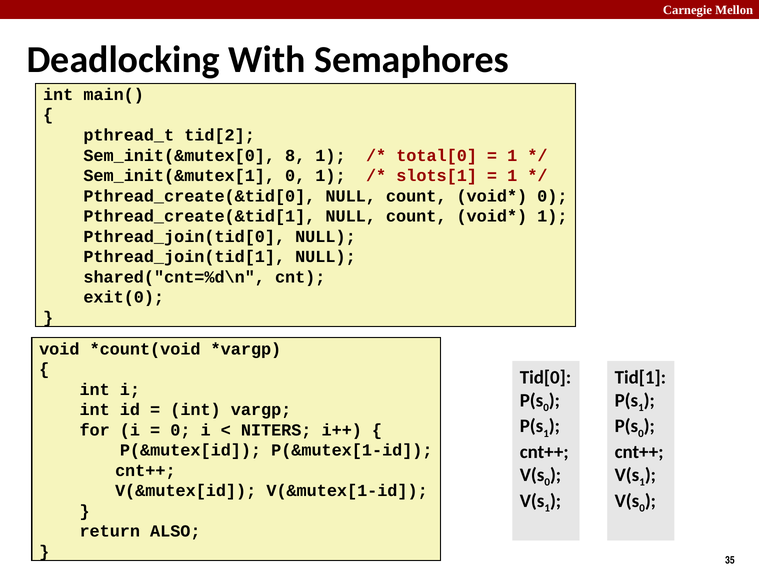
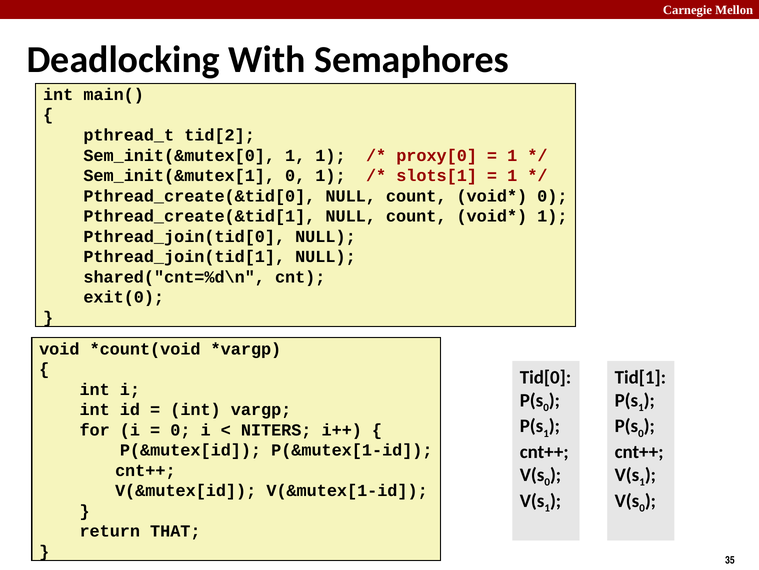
Sem_init(&mutex[0 8: 8 -> 1 (295, 155)
total[0: total[0 -> proxy[0 (437, 155)
ALSO: ALSO -> THAT (175, 531)
